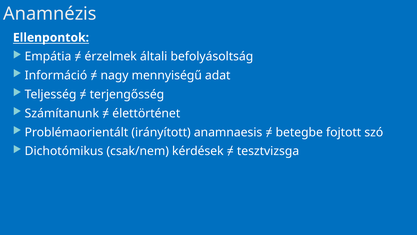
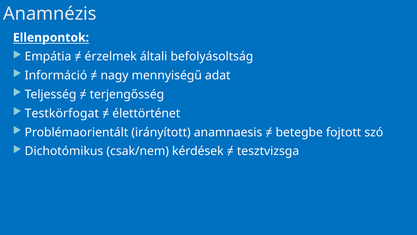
Számítanunk: Számítanunk -> Testkörfogat (62, 113)
